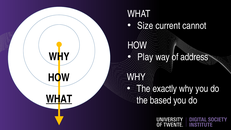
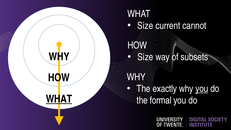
Play: Play -> Size (145, 57)
address: address -> subsets (194, 57)
you underline: none -> present (202, 89)
based: based -> formal (161, 100)
